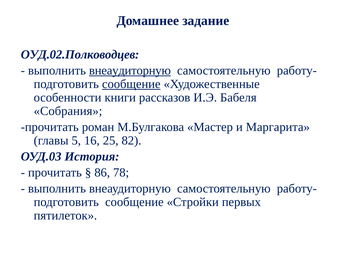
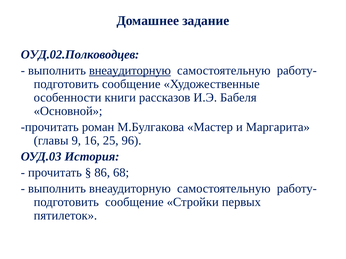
сообщение underline: present -> none (131, 84)
Собрания: Собрания -> Основной (68, 111)
5: 5 -> 9 (76, 141)
82: 82 -> 96 (131, 141)
78: 78 -> 68 (121, 173)
